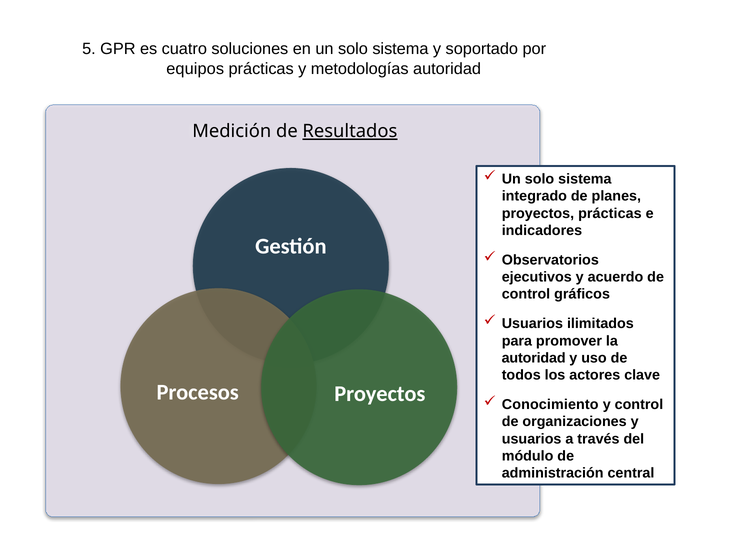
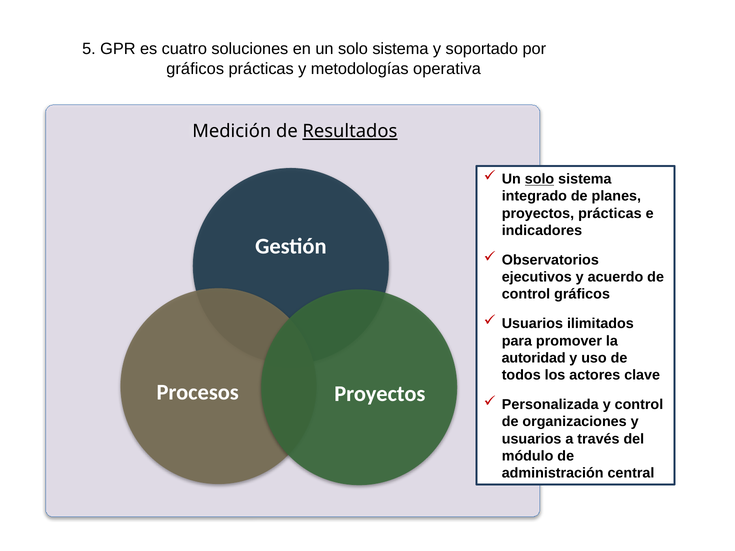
equipos: equipos -> gráficos (195, 69)
metodologías autoridad: autoridad -> operativa (447, 69)
solo underline: none -> present (540, 179)
Conocimiento: Conocimiento -> Personalizada (550, 405)
